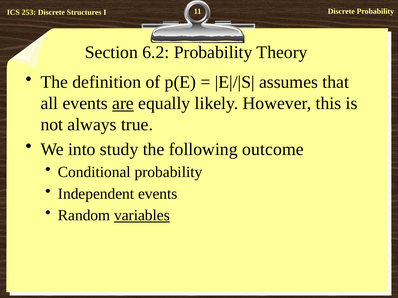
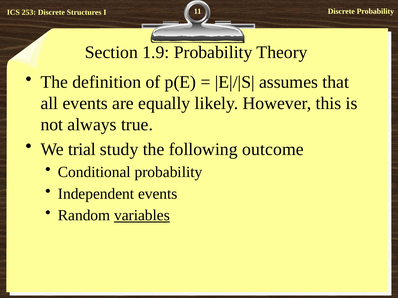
6.2: 6.2 -> 1.9 (156, 52)
are underline: present -> none (123, 104)
into: into -> trial (82, 150)
